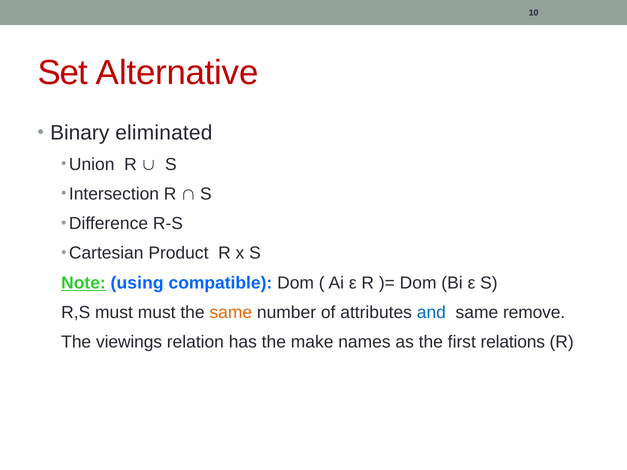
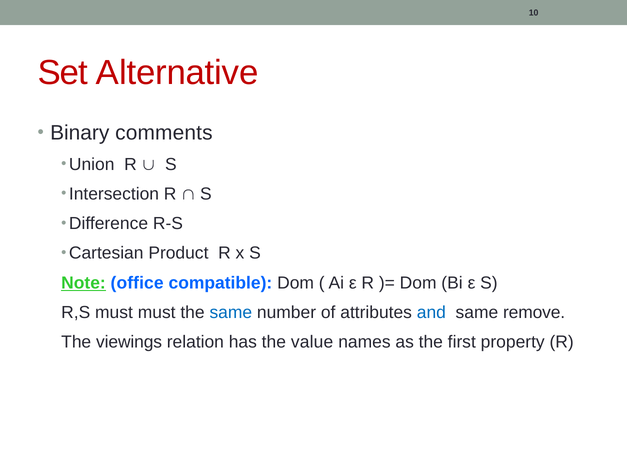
eliminated: eliminated -> comments (164, 133)
using: using -> office (137, 283)
same colour: orange -> blue (231, 313)
make: make -> value (312, 342)
relations: relations -> property (513, 342)
